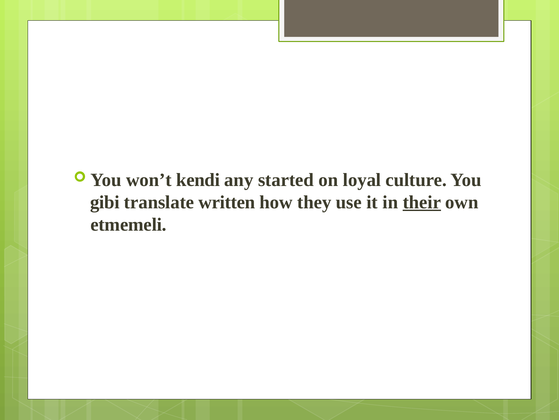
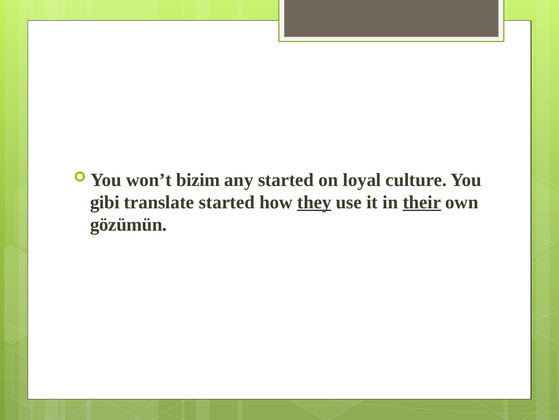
kendi: kendi -> bizim (198, 180)
translate written: written -> started (227, 202)
they underline: none -> present (314, 202)
etmemeli: etmemeli -> gözümün (128, 224)
